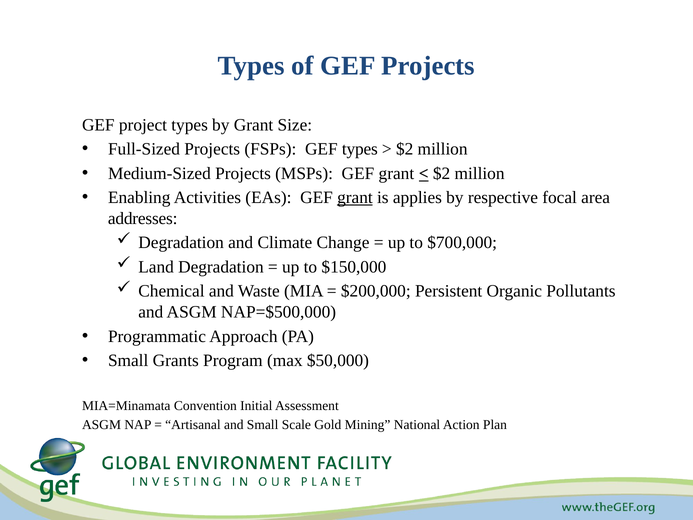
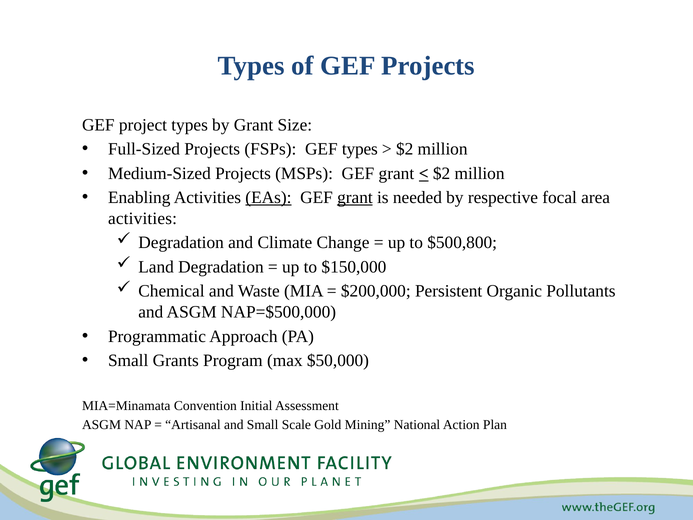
EAs underline: none -> present (268, 198)
applies: applies -> needed (417, 198)
addresses: addresses -> activities (143, 218)
$700,000: $700,000 -> $500,800 (462, 243)
